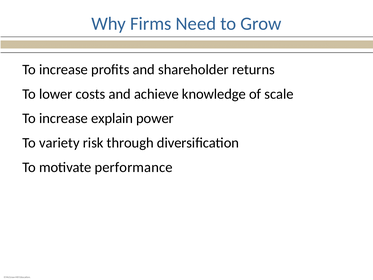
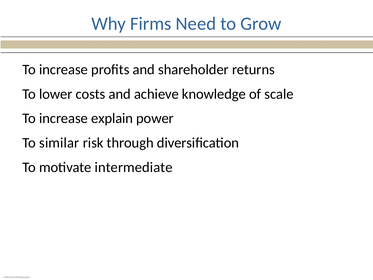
variety: variety -> similar (59, 143)
performance: performance -> intermediate (134, 167)
